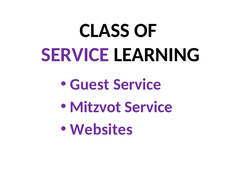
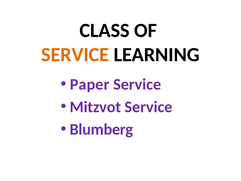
SERVICE colour: purple -> orange (75, 55)
Guest: Guest -> Paper (90, 84)
Websites: Websites -> Blumberg (101, 129)
